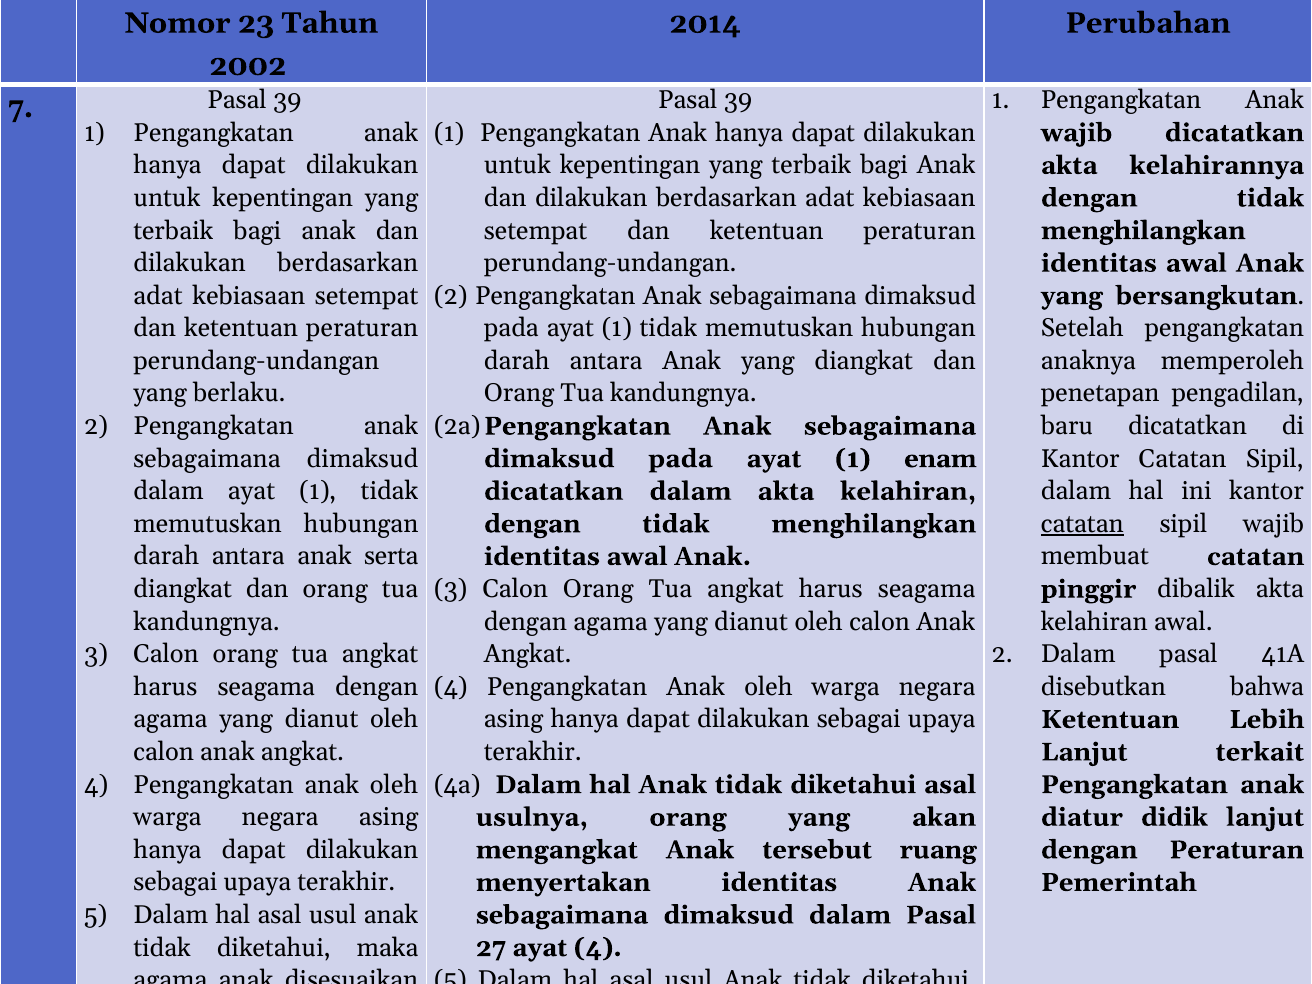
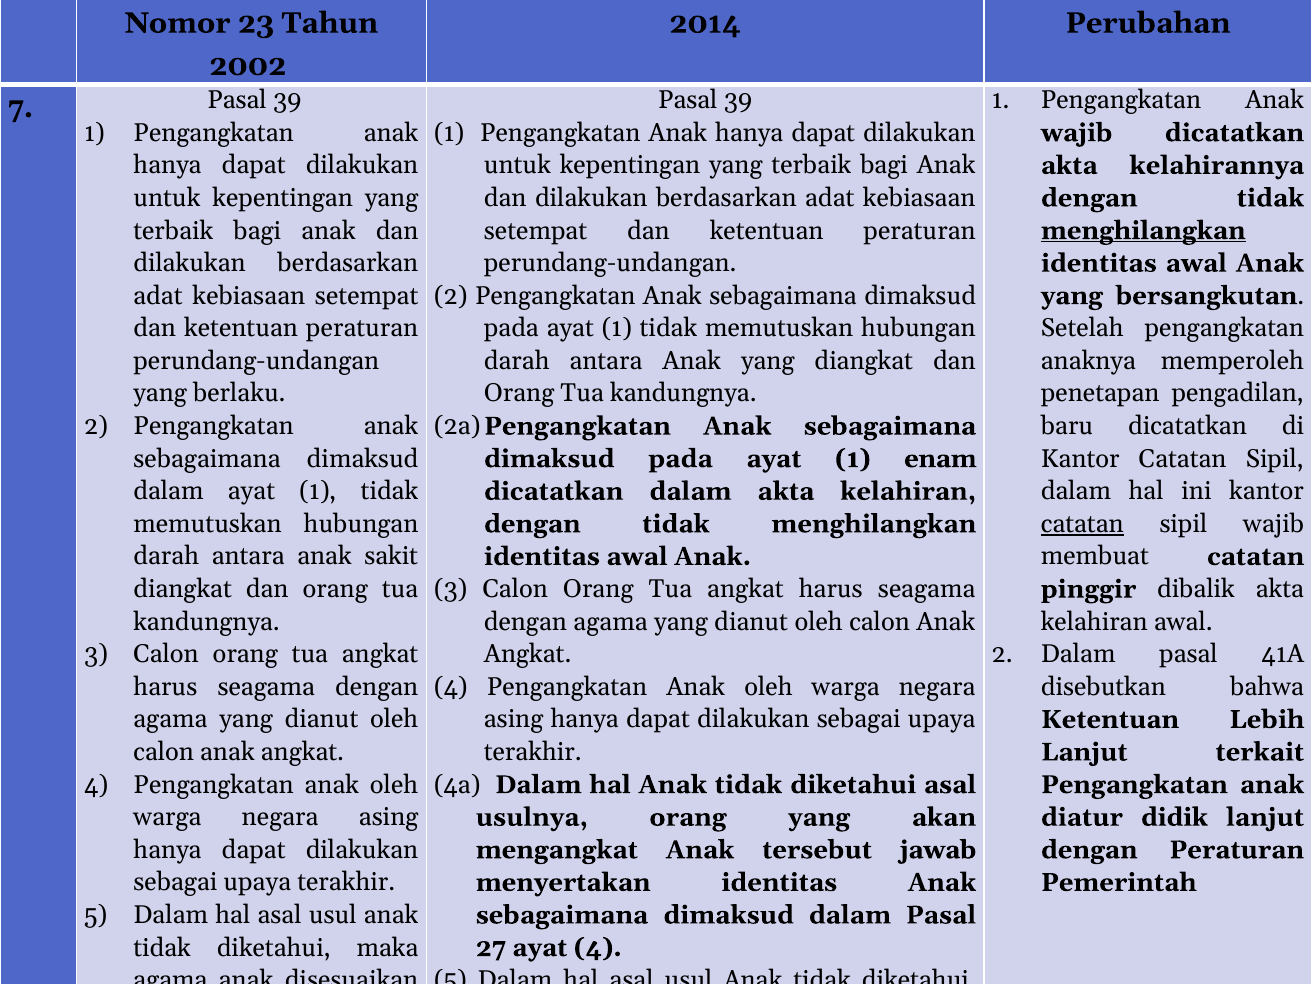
menghilangkan underline: none -> present (1143, 231)
serta: serta -> sakit (391, 557)
ruang: ruang -> jawab (938, 850)
